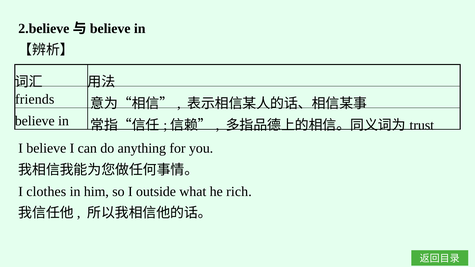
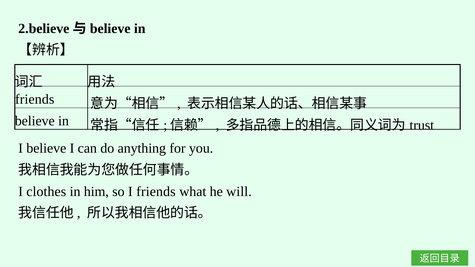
I outside: outside -> friends (156, 192)
rich: rich -> will (239, 192)
